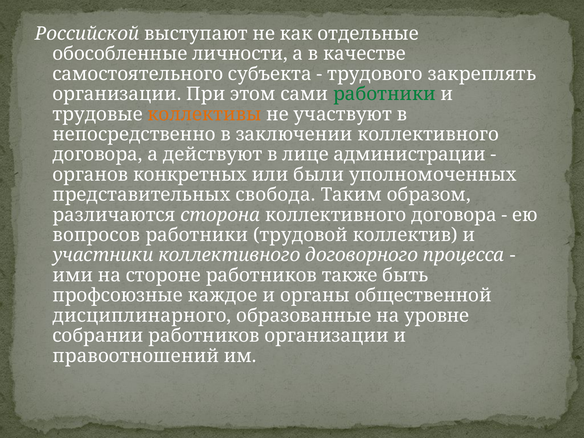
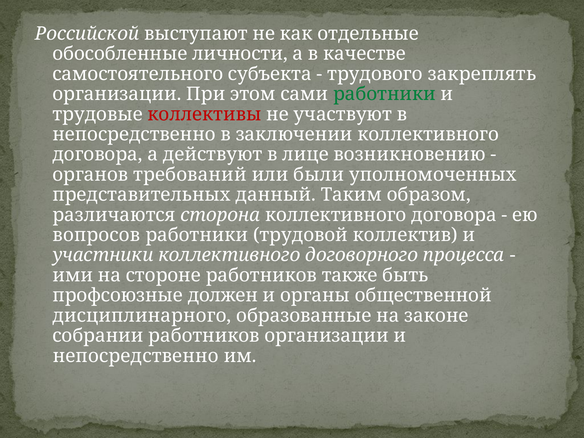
коллективы colour: orange -> red (204, 114)
администрации: администрации -> возникновению (409, 154)
конкретных: конкретных -> требований (190, 175)
свобода: свобода -> данный (276, 195)
каждое: каждое -> должен (223, 295)
уровне: уровне -> законе (436, 316)
правоотношений: правоотношений -> непосредственно (136, 356)
